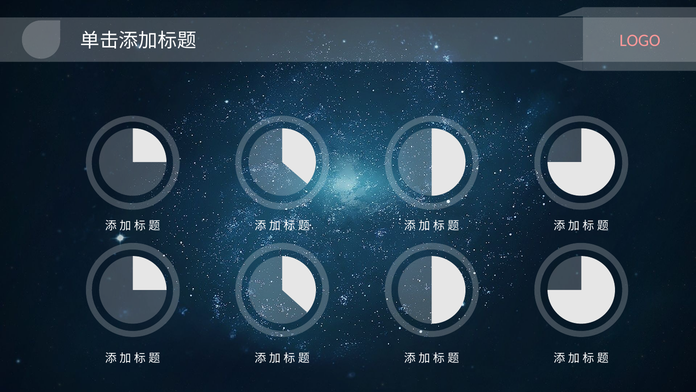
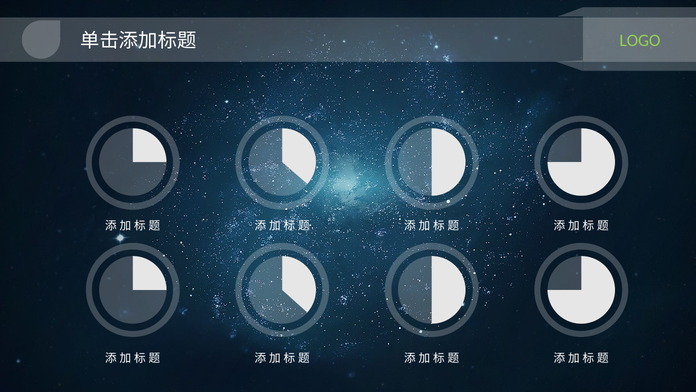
LOGO colour: pink -> light green (640, 41)
